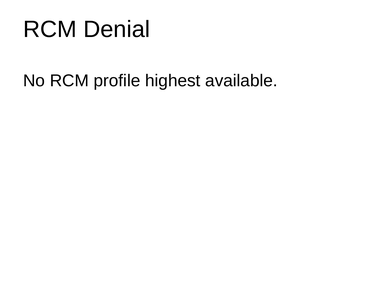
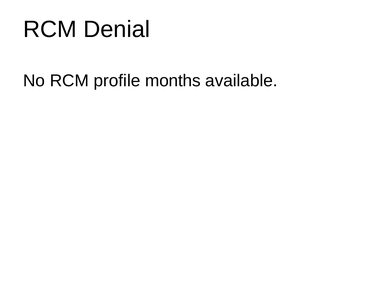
highest: highest -> months (173, 81)
